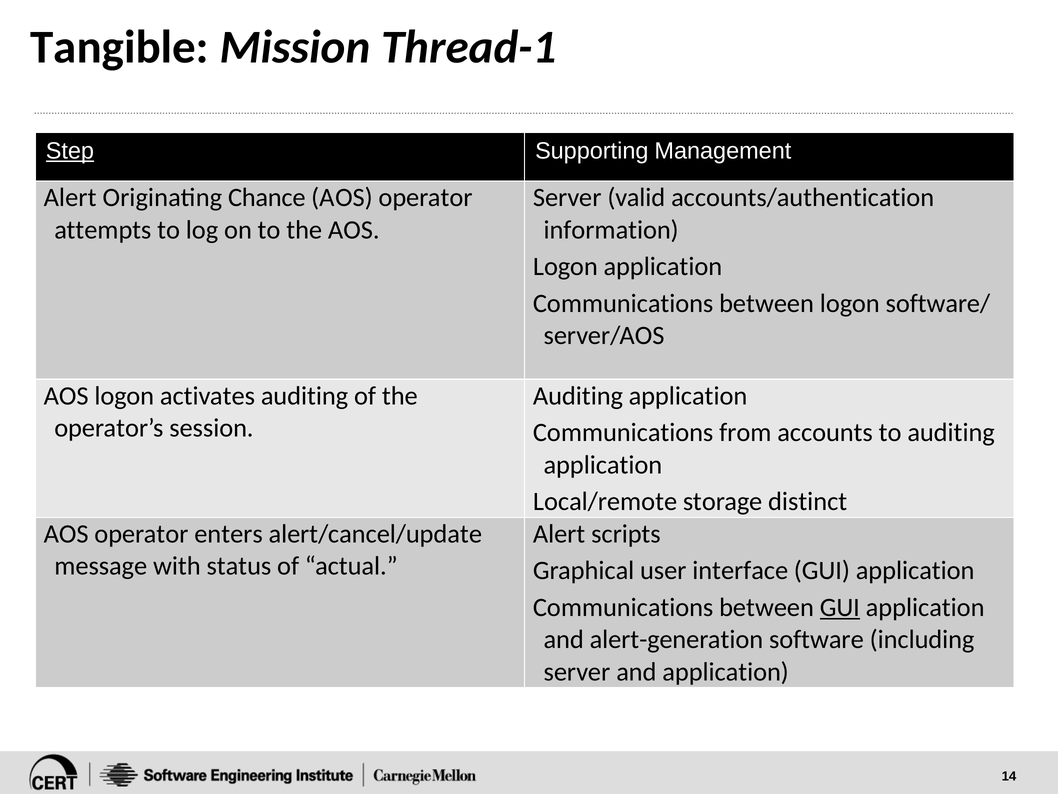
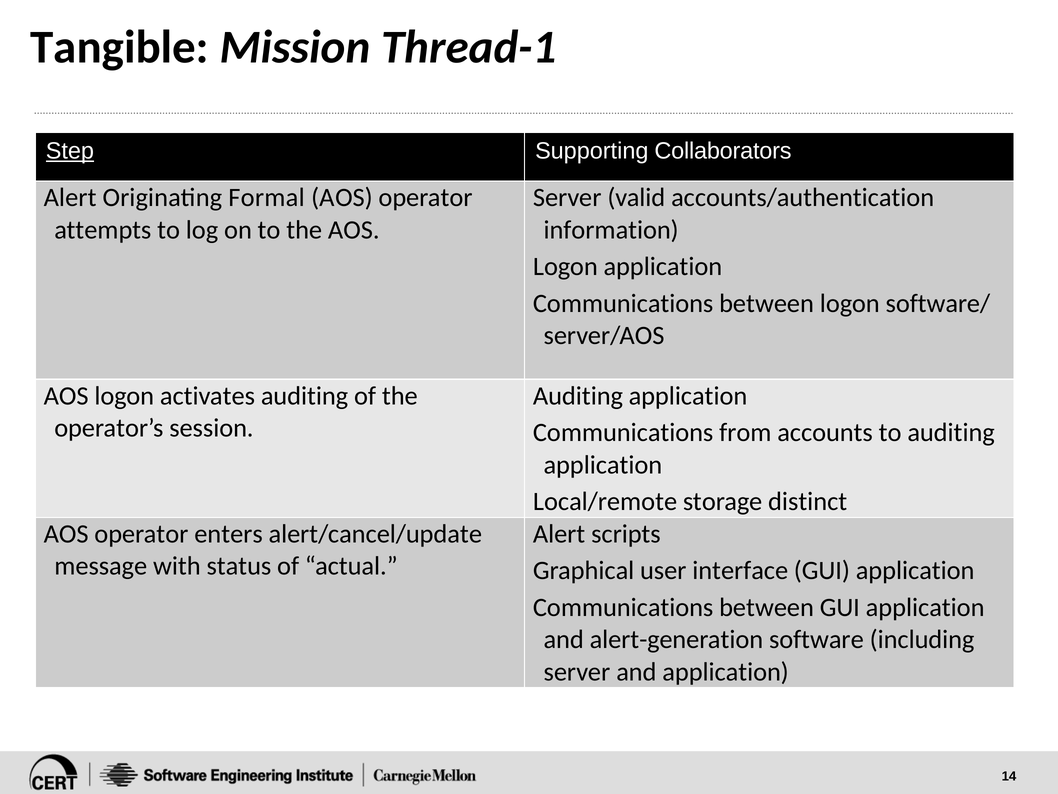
Management: Management -> Collaborators (723, 151)
Chance: Chance -> Formal (267, 197)
GUI underline: present -> none (840, 607)
